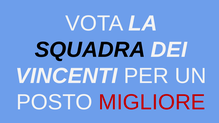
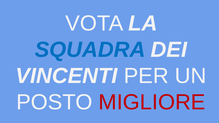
SQUADRA colour: black -> blue (90, 50)
